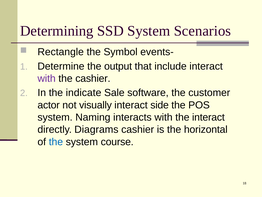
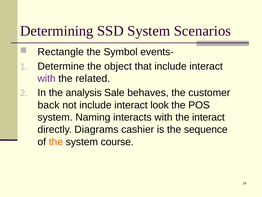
output: output -> object (118, 66)
the cashier: cashier -> related (93, 78)
indicate: indicate -> analysis (84, 93)
software: software -> behaves (148, 93)
actor: actor -> back (49, 105)
not visually: visually -> include (95, 105)
side: side -> look (160, 105)
horizontal: horizontal -> sequence (206, 129)
the colour: blue -> orange (56, 142)
